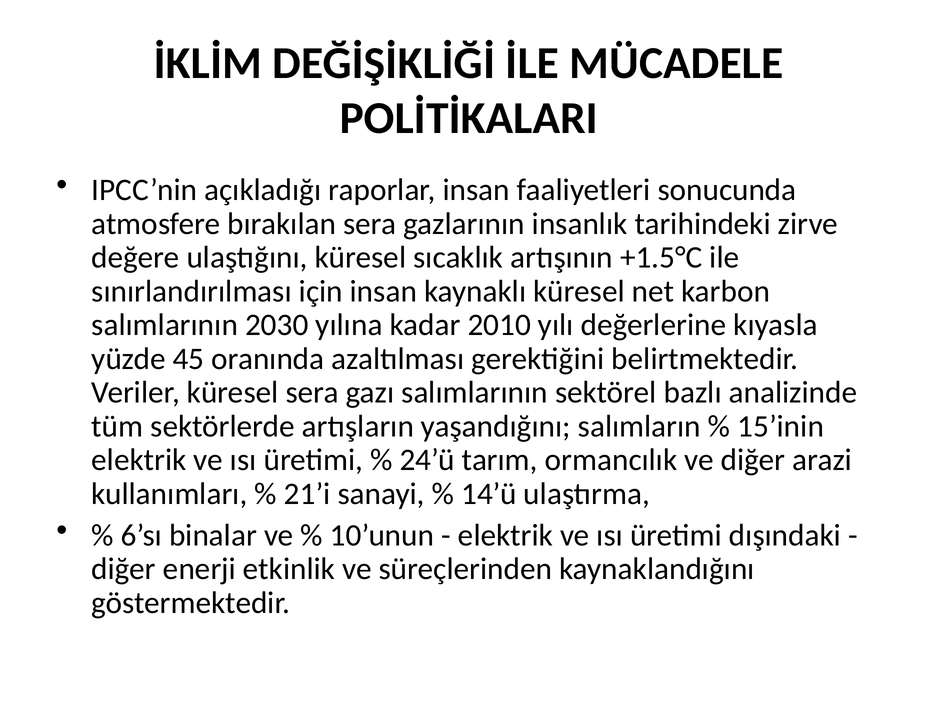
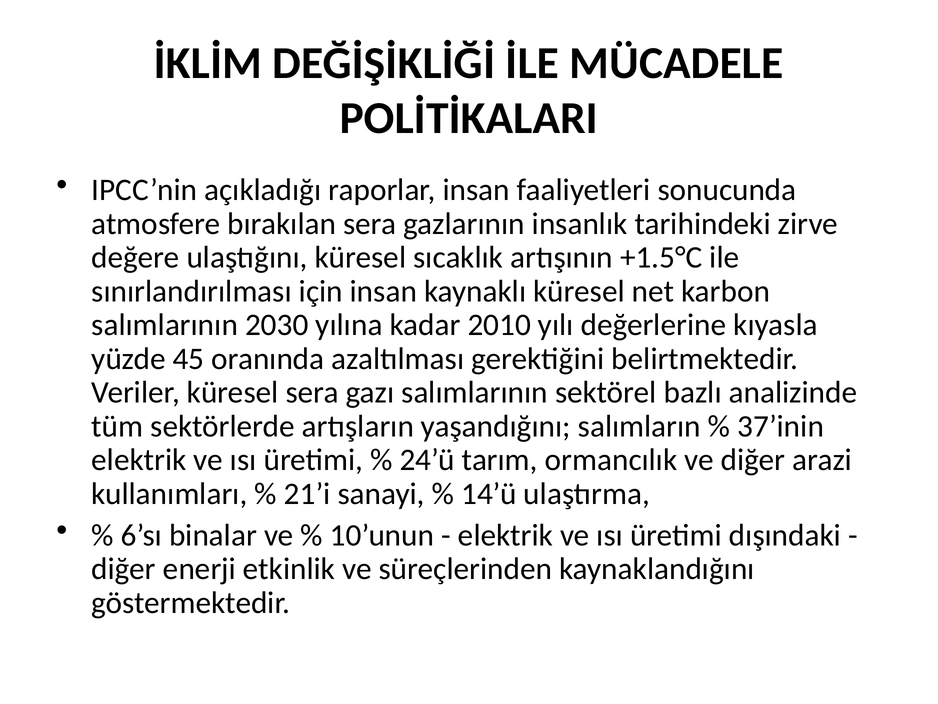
15’inin: 15’inin -> 37’inin (781, 426)
